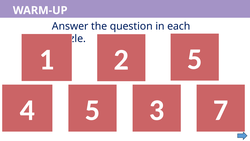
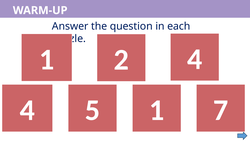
2 5: 5 -> 4 (195, 59)
5 3: 3 -> 1 (157, 110)
